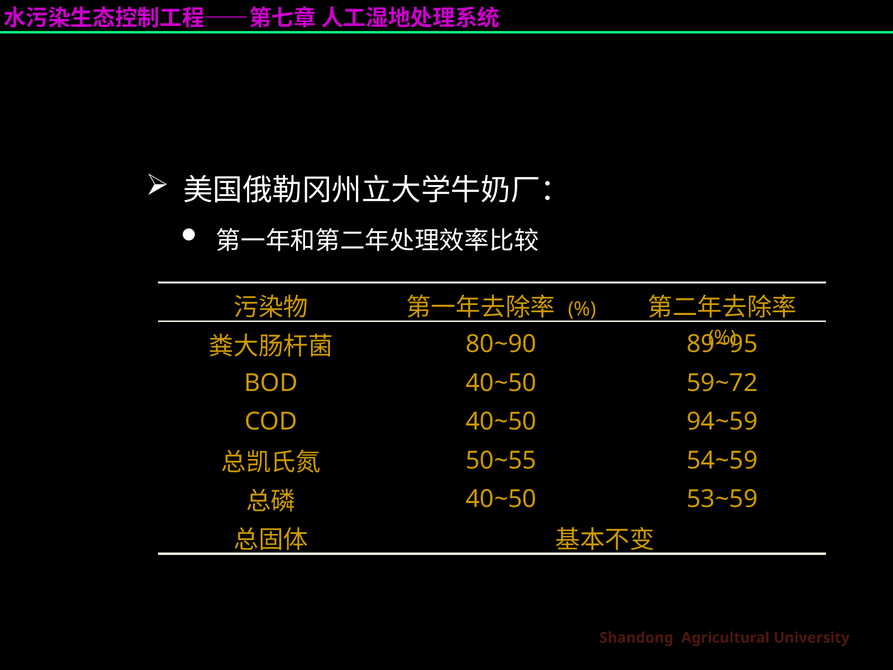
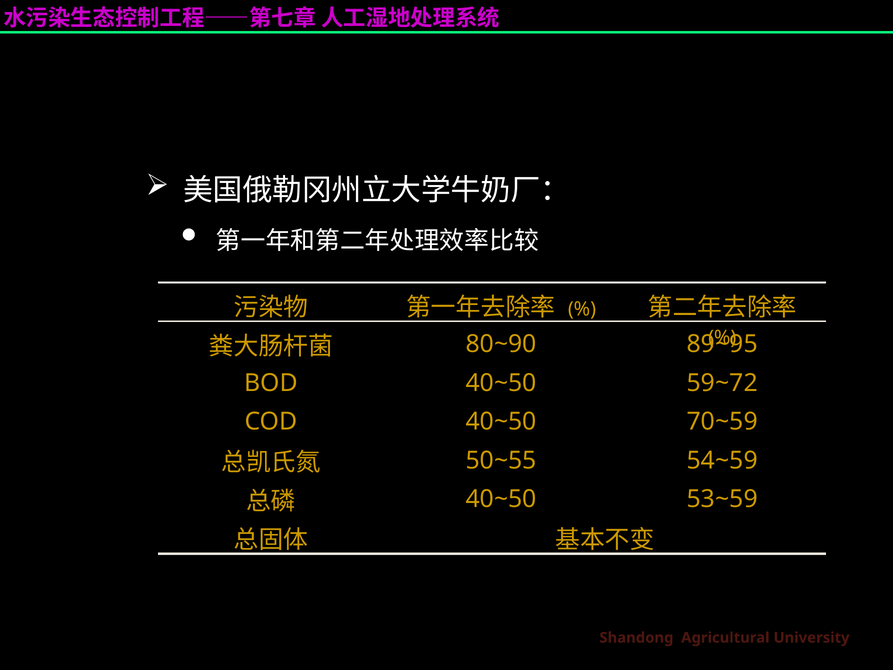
94~59: 94~59 -> 70~59 (722, 422)
